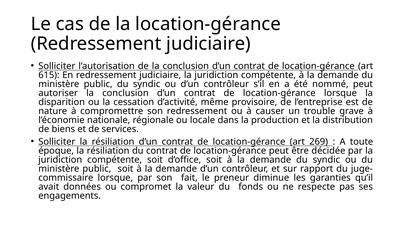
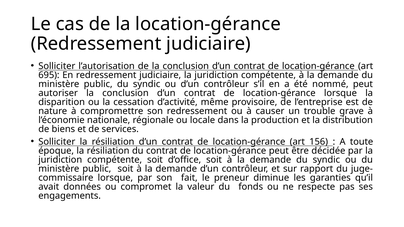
615: 615 -> 695 (49, 75)
269: 269 -> 156 (319, 142)
